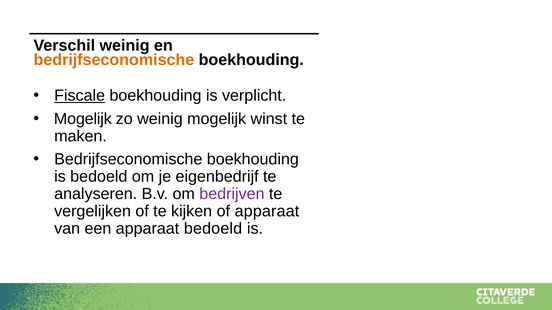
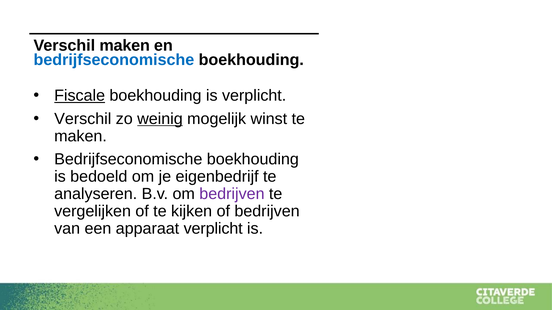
Verschil weinig: weinig -> maken (125, 46)
bedrijfseconomische colour: orange -> blue (114, 60)
Mogelijk: Mogelijk -> Verschil (83, 119)
weinig underline: none -> present (160, 119)
of apparaat: apparaat -> bedrijven (267, 212)
apparaat bedoeld: bedoeld -> verplicht (213, 229)
